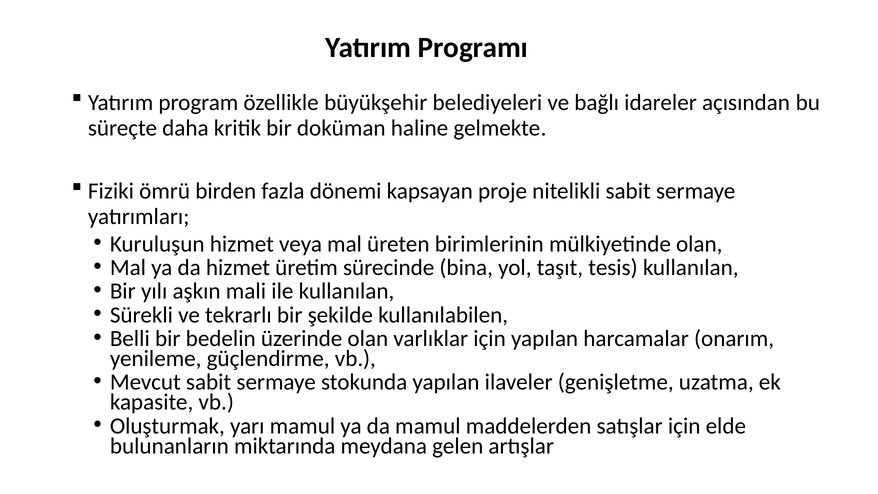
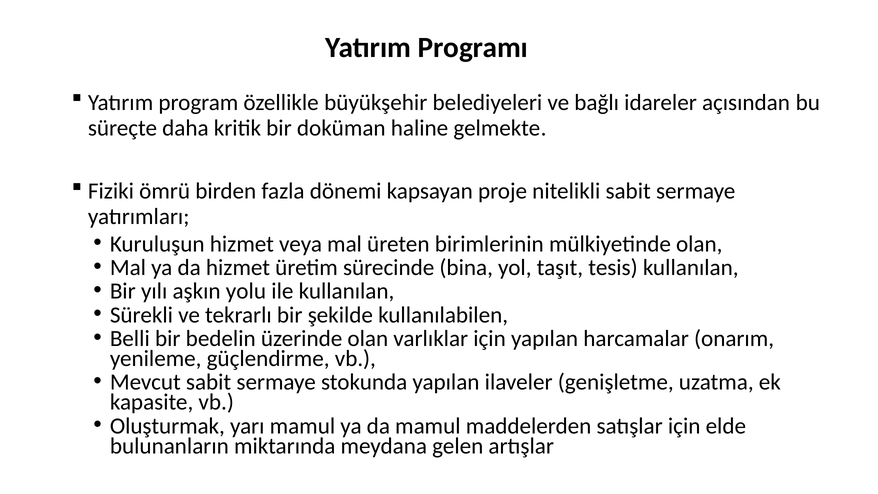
mali: mali -> yolu (246, 291)
